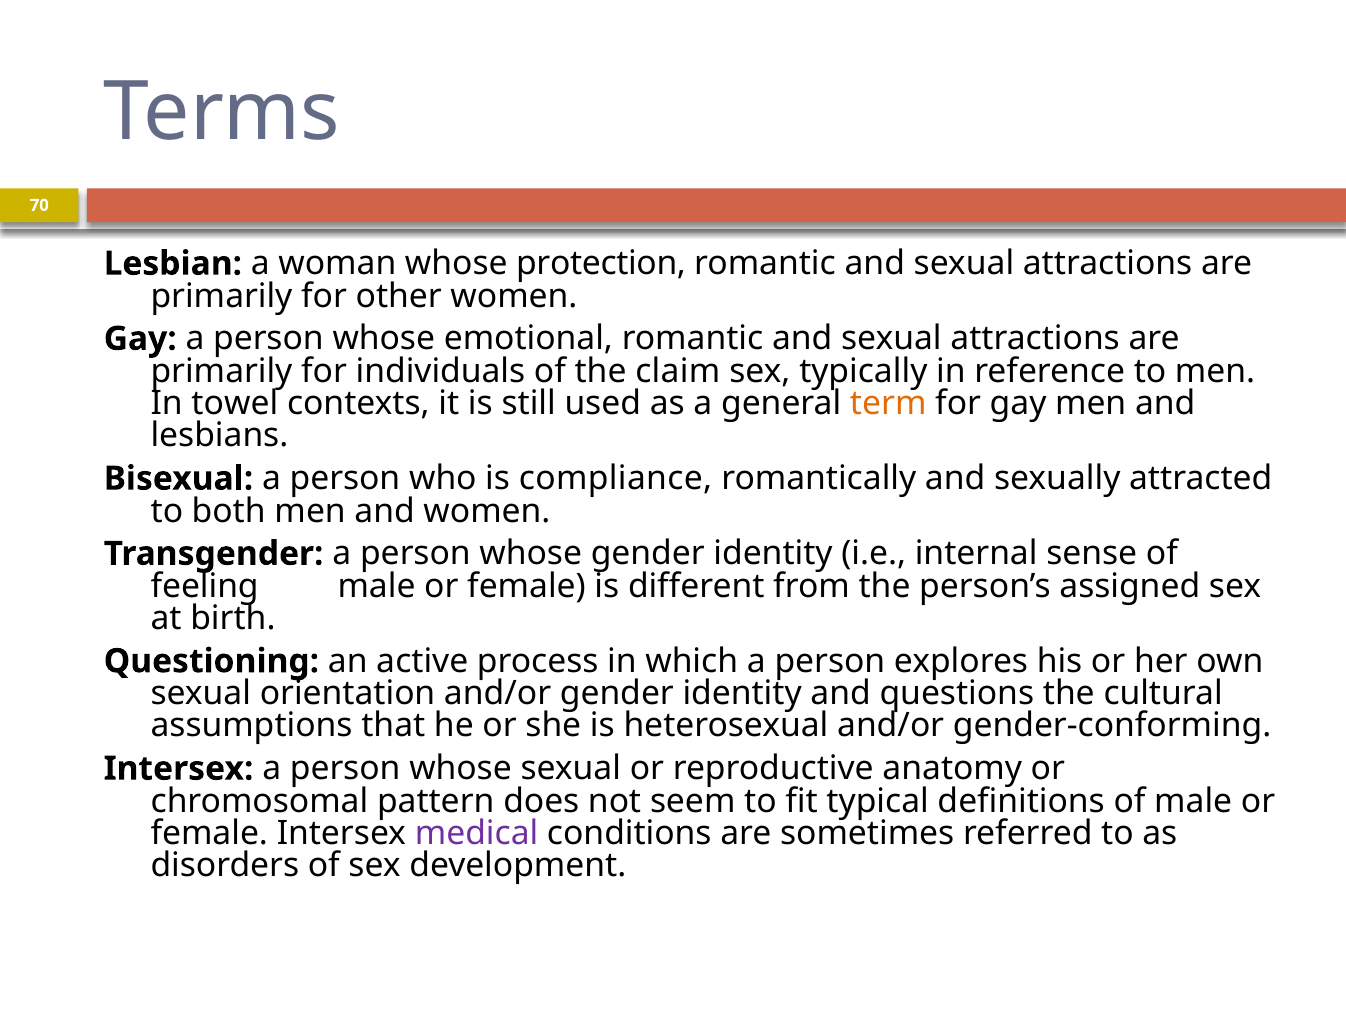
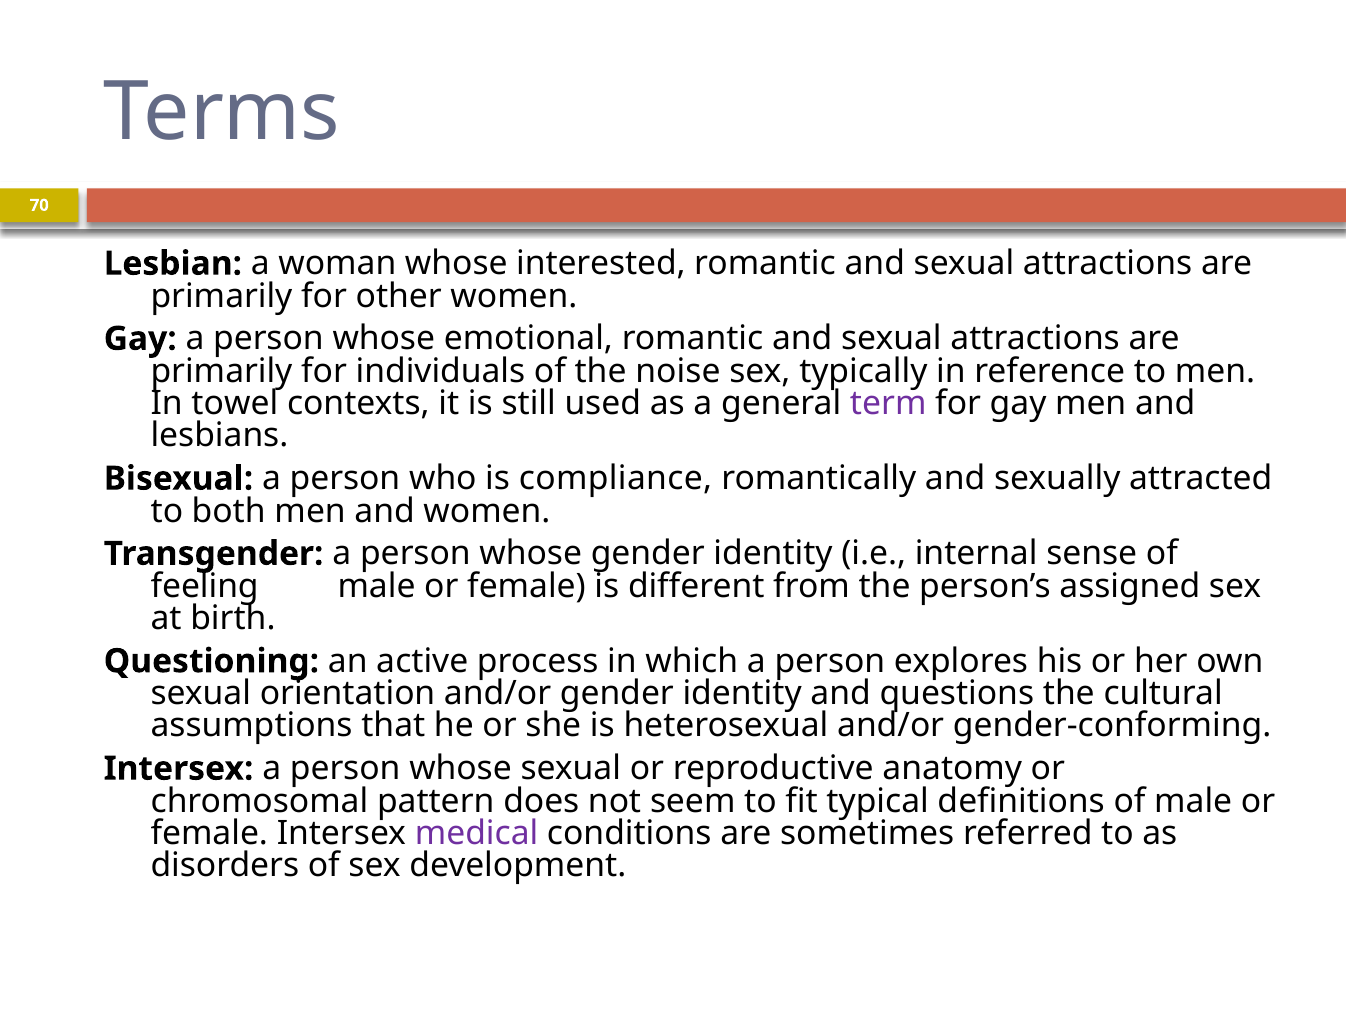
protection: protection -> interested (601, 264)
claim: claim -> noise (678, 371)
term colour: orange -> purple (888, 403)
